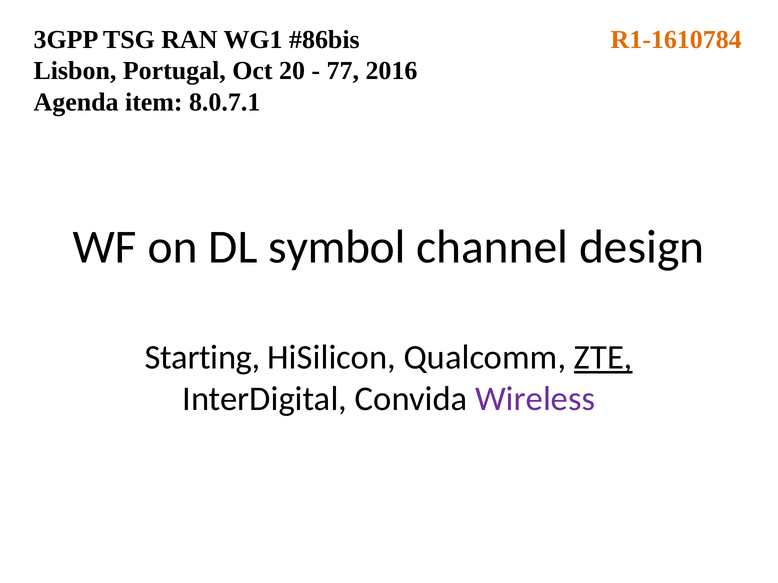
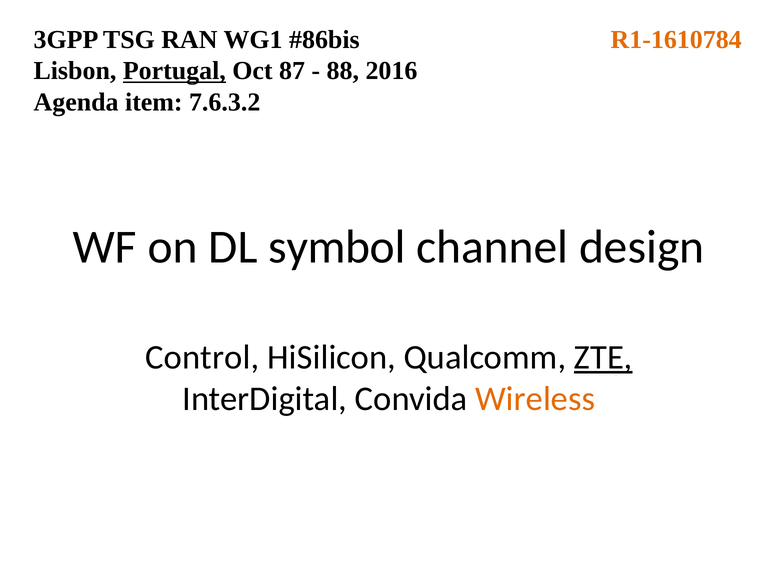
Portugal underline: none -> present (174, 71)
20: 20 -> 87 (292, 71)
77: 77 -> 88 (343, 71)
8.0.7.1: 8.0.7.1 -> 7.6.3.2 (225, 102)
Starting: Starting -> Control (202, 358)
Wireless colour: purple -> orange (535, 399)
